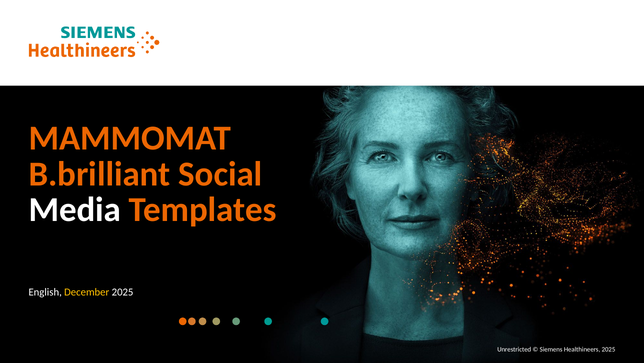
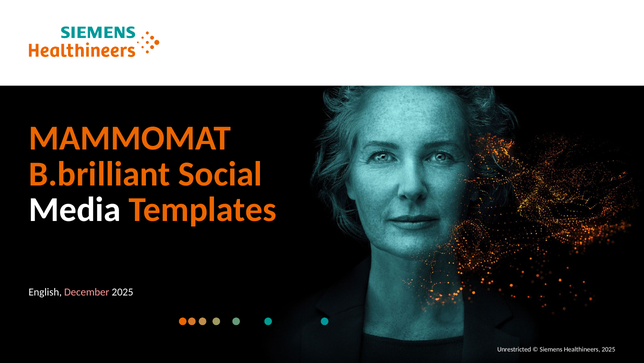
December colour: yellow -> pink (87, 292)
